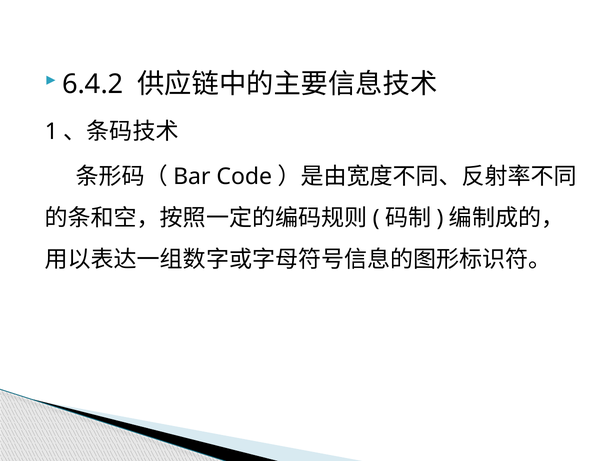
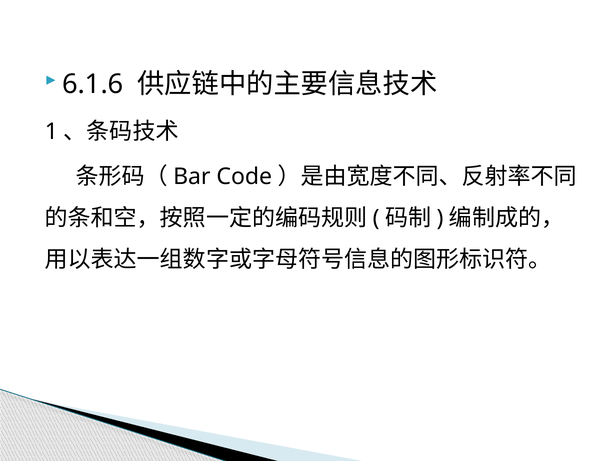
6.4.2: 6.4.2 -> 6.1.6 (93, 84)
